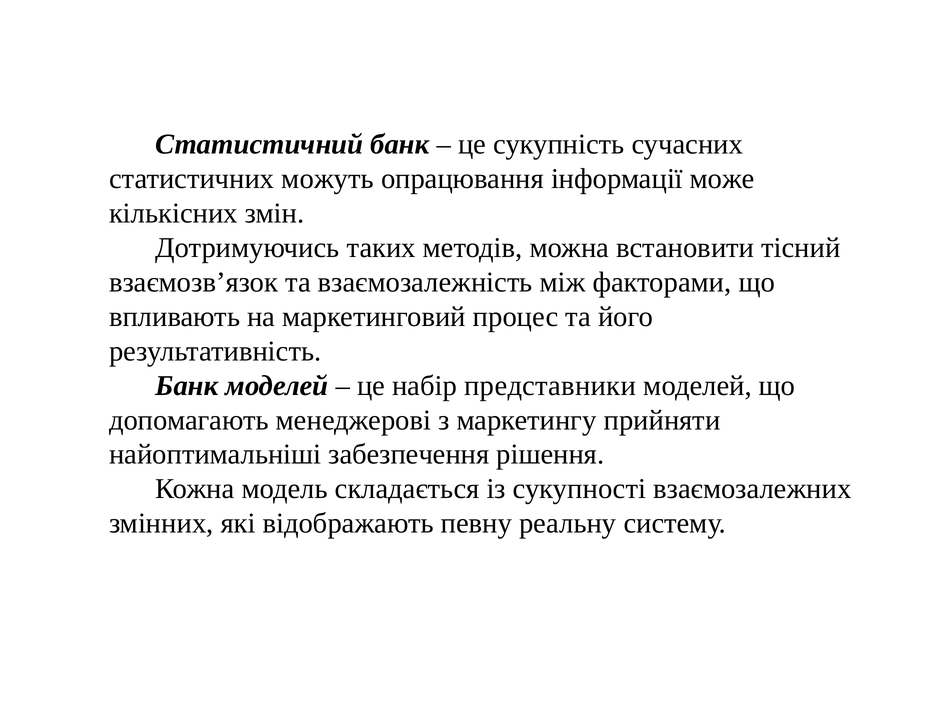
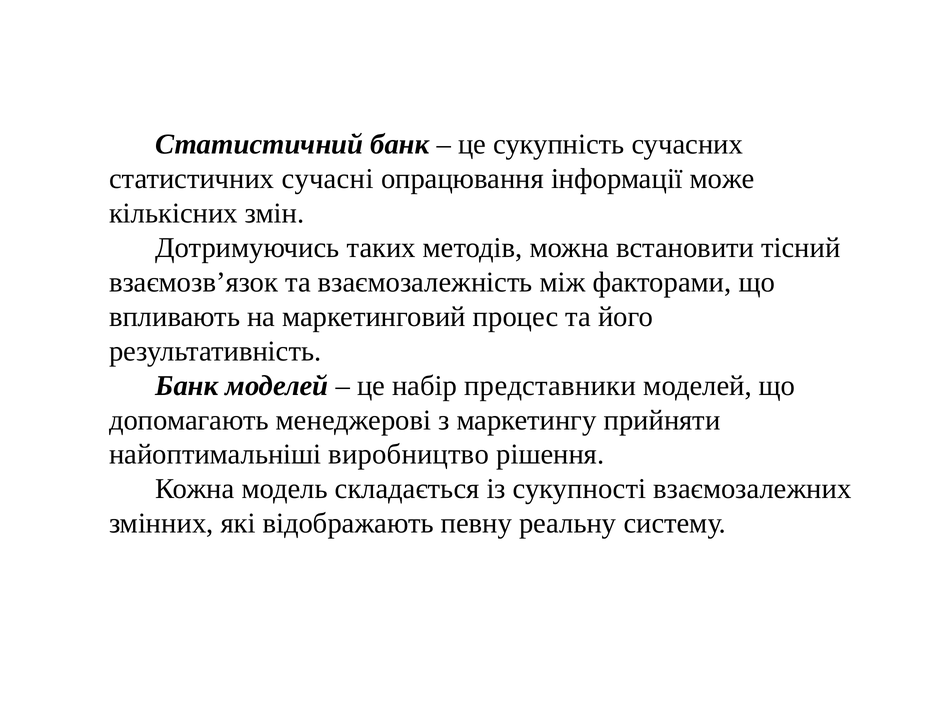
можуть: можуть -> сучaсні (328, 179)
забезпечення: забезпечення -> виробництво (409, 454)
